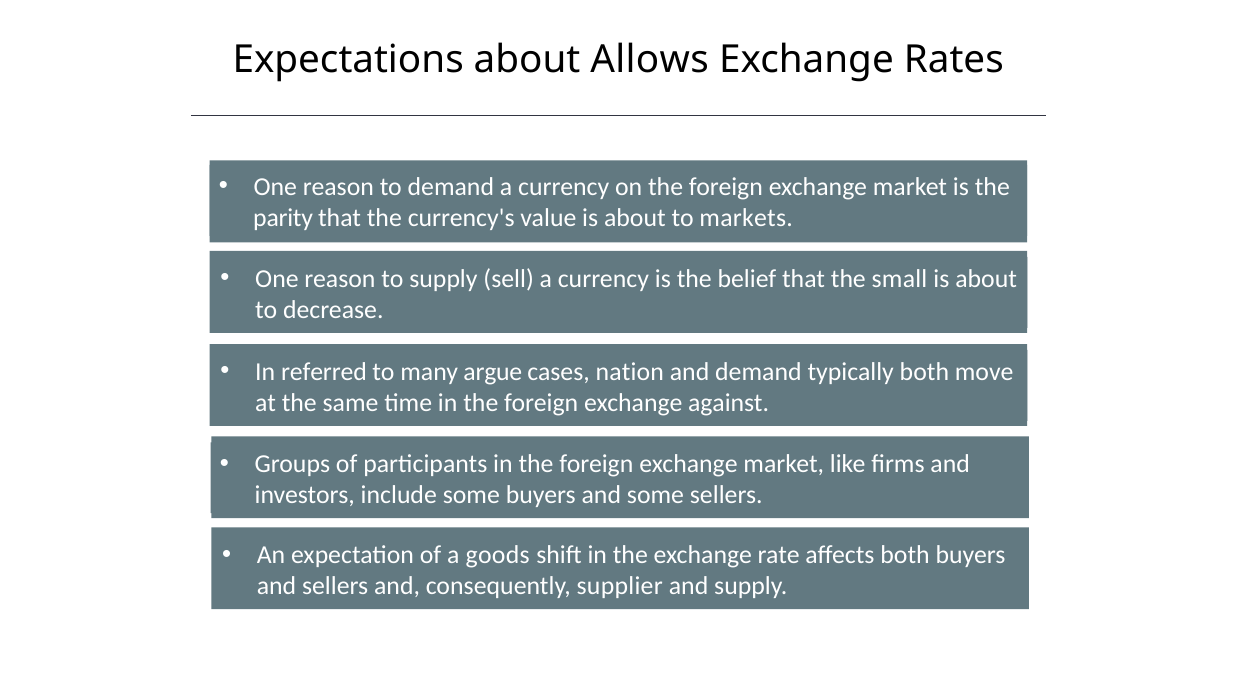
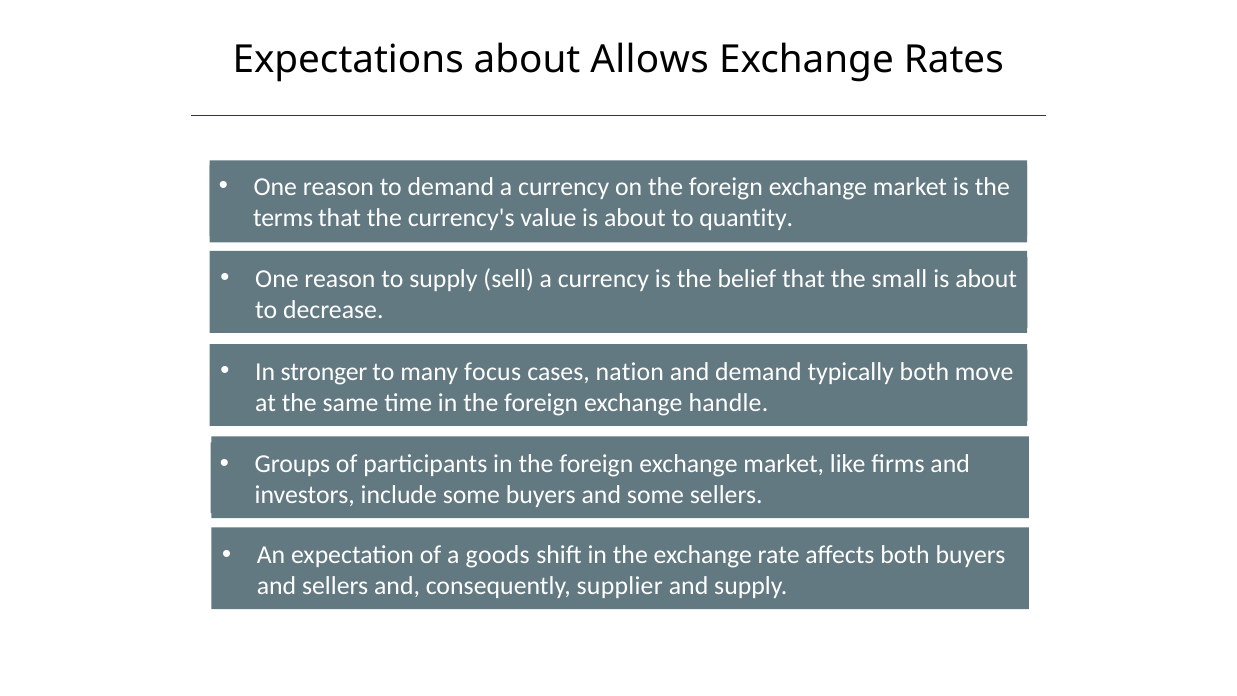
parity: parity -> terms (283, 218)
markets: markets -> quantity (746, 218)
referred: referred -> stronger (324, 372)
argue: argue -> focus (493, 372)
against: against -> handle (728, 403)
